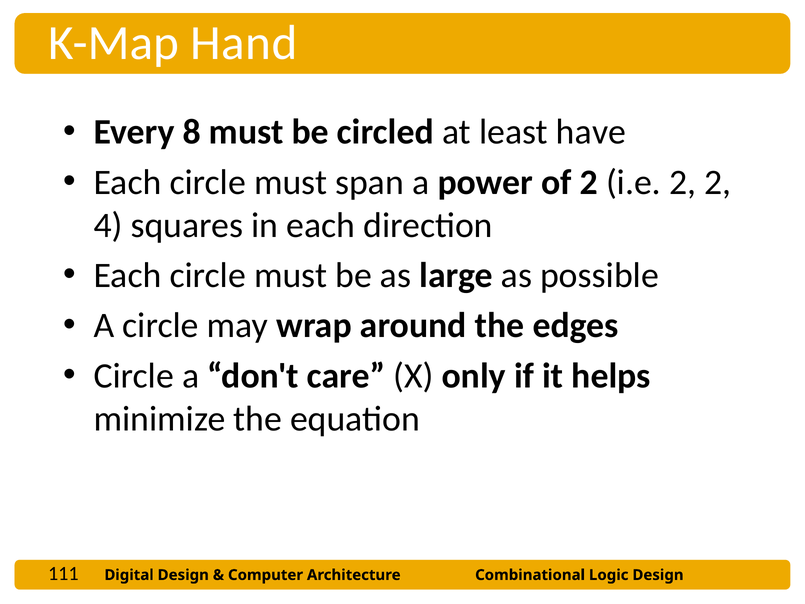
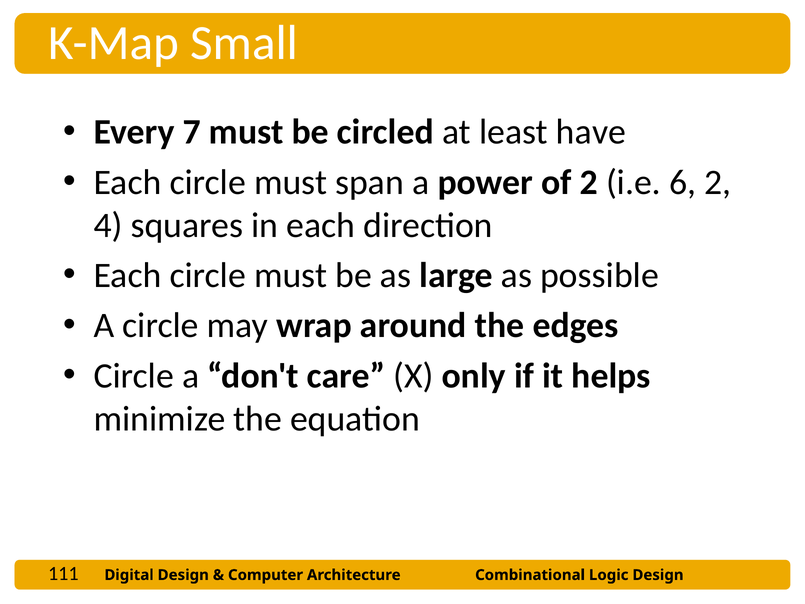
Hand: Hand -> Small (244, 43)
8: 8 -> 7 (192, 132)
i.e 2: 2 -> 6 (683, 182)
